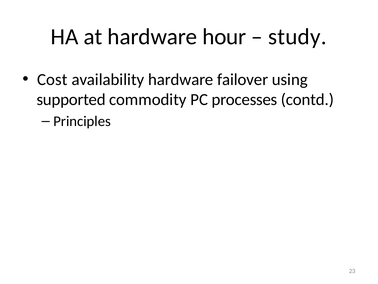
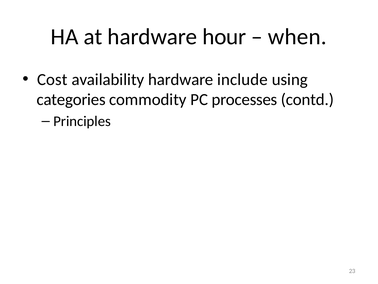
study: study -> when (297, 37)
failover: failover -> include (242, 79)
supported: supported -> categories (71, 99)
